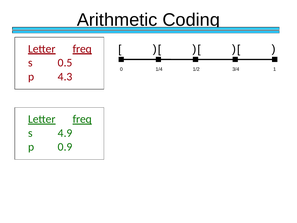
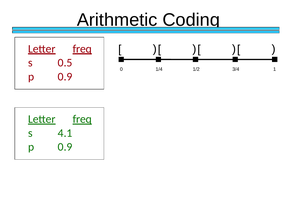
4.3: 4.3 -> 0.9 (65, 77)
4.9: 4.9 -> 4.1 (65, 133)
